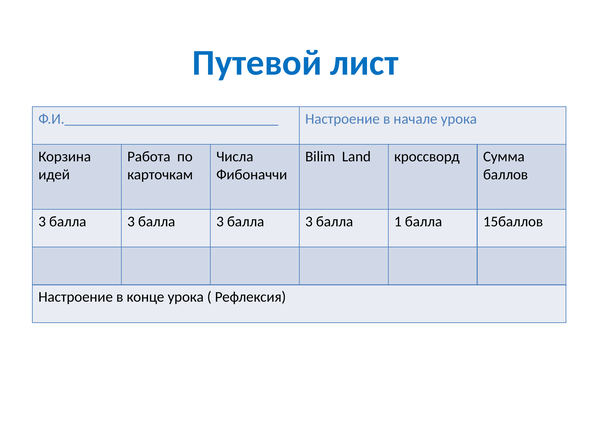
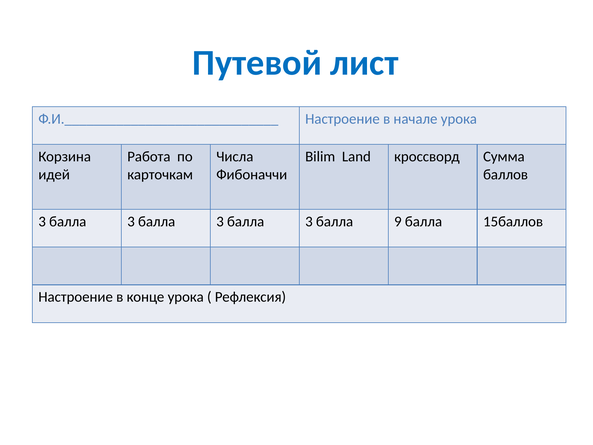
1: 1 -> 9 (398, 221)
